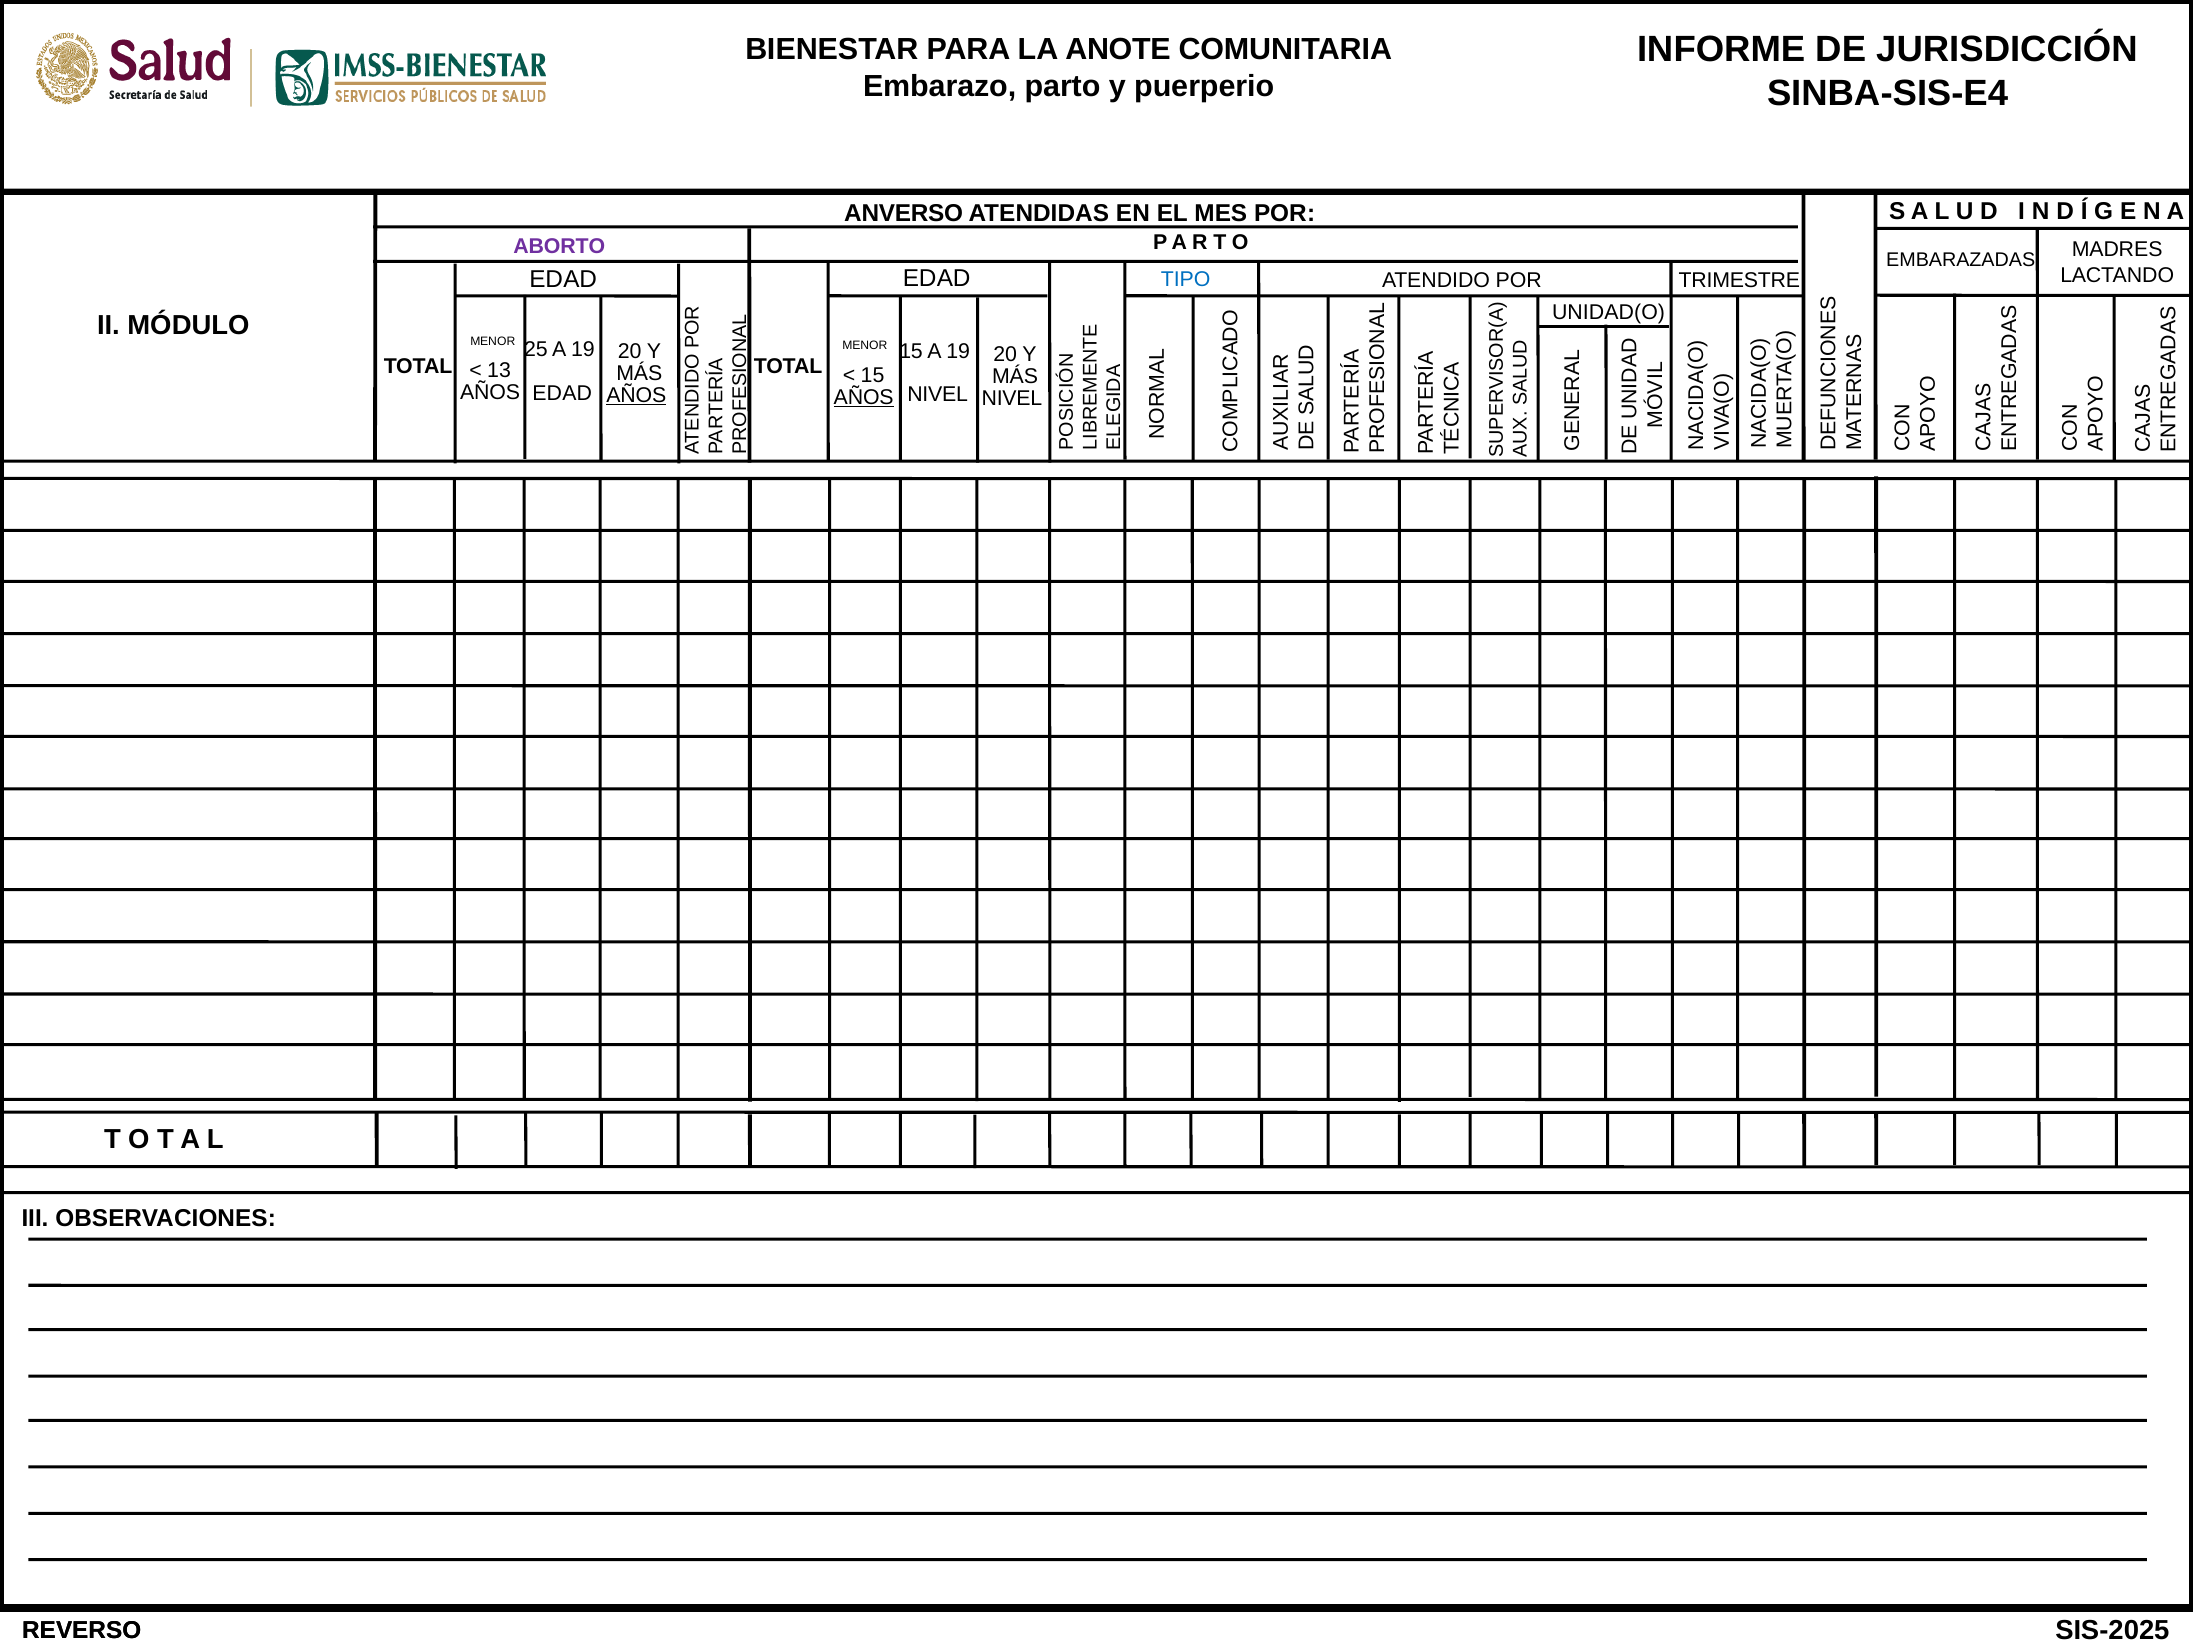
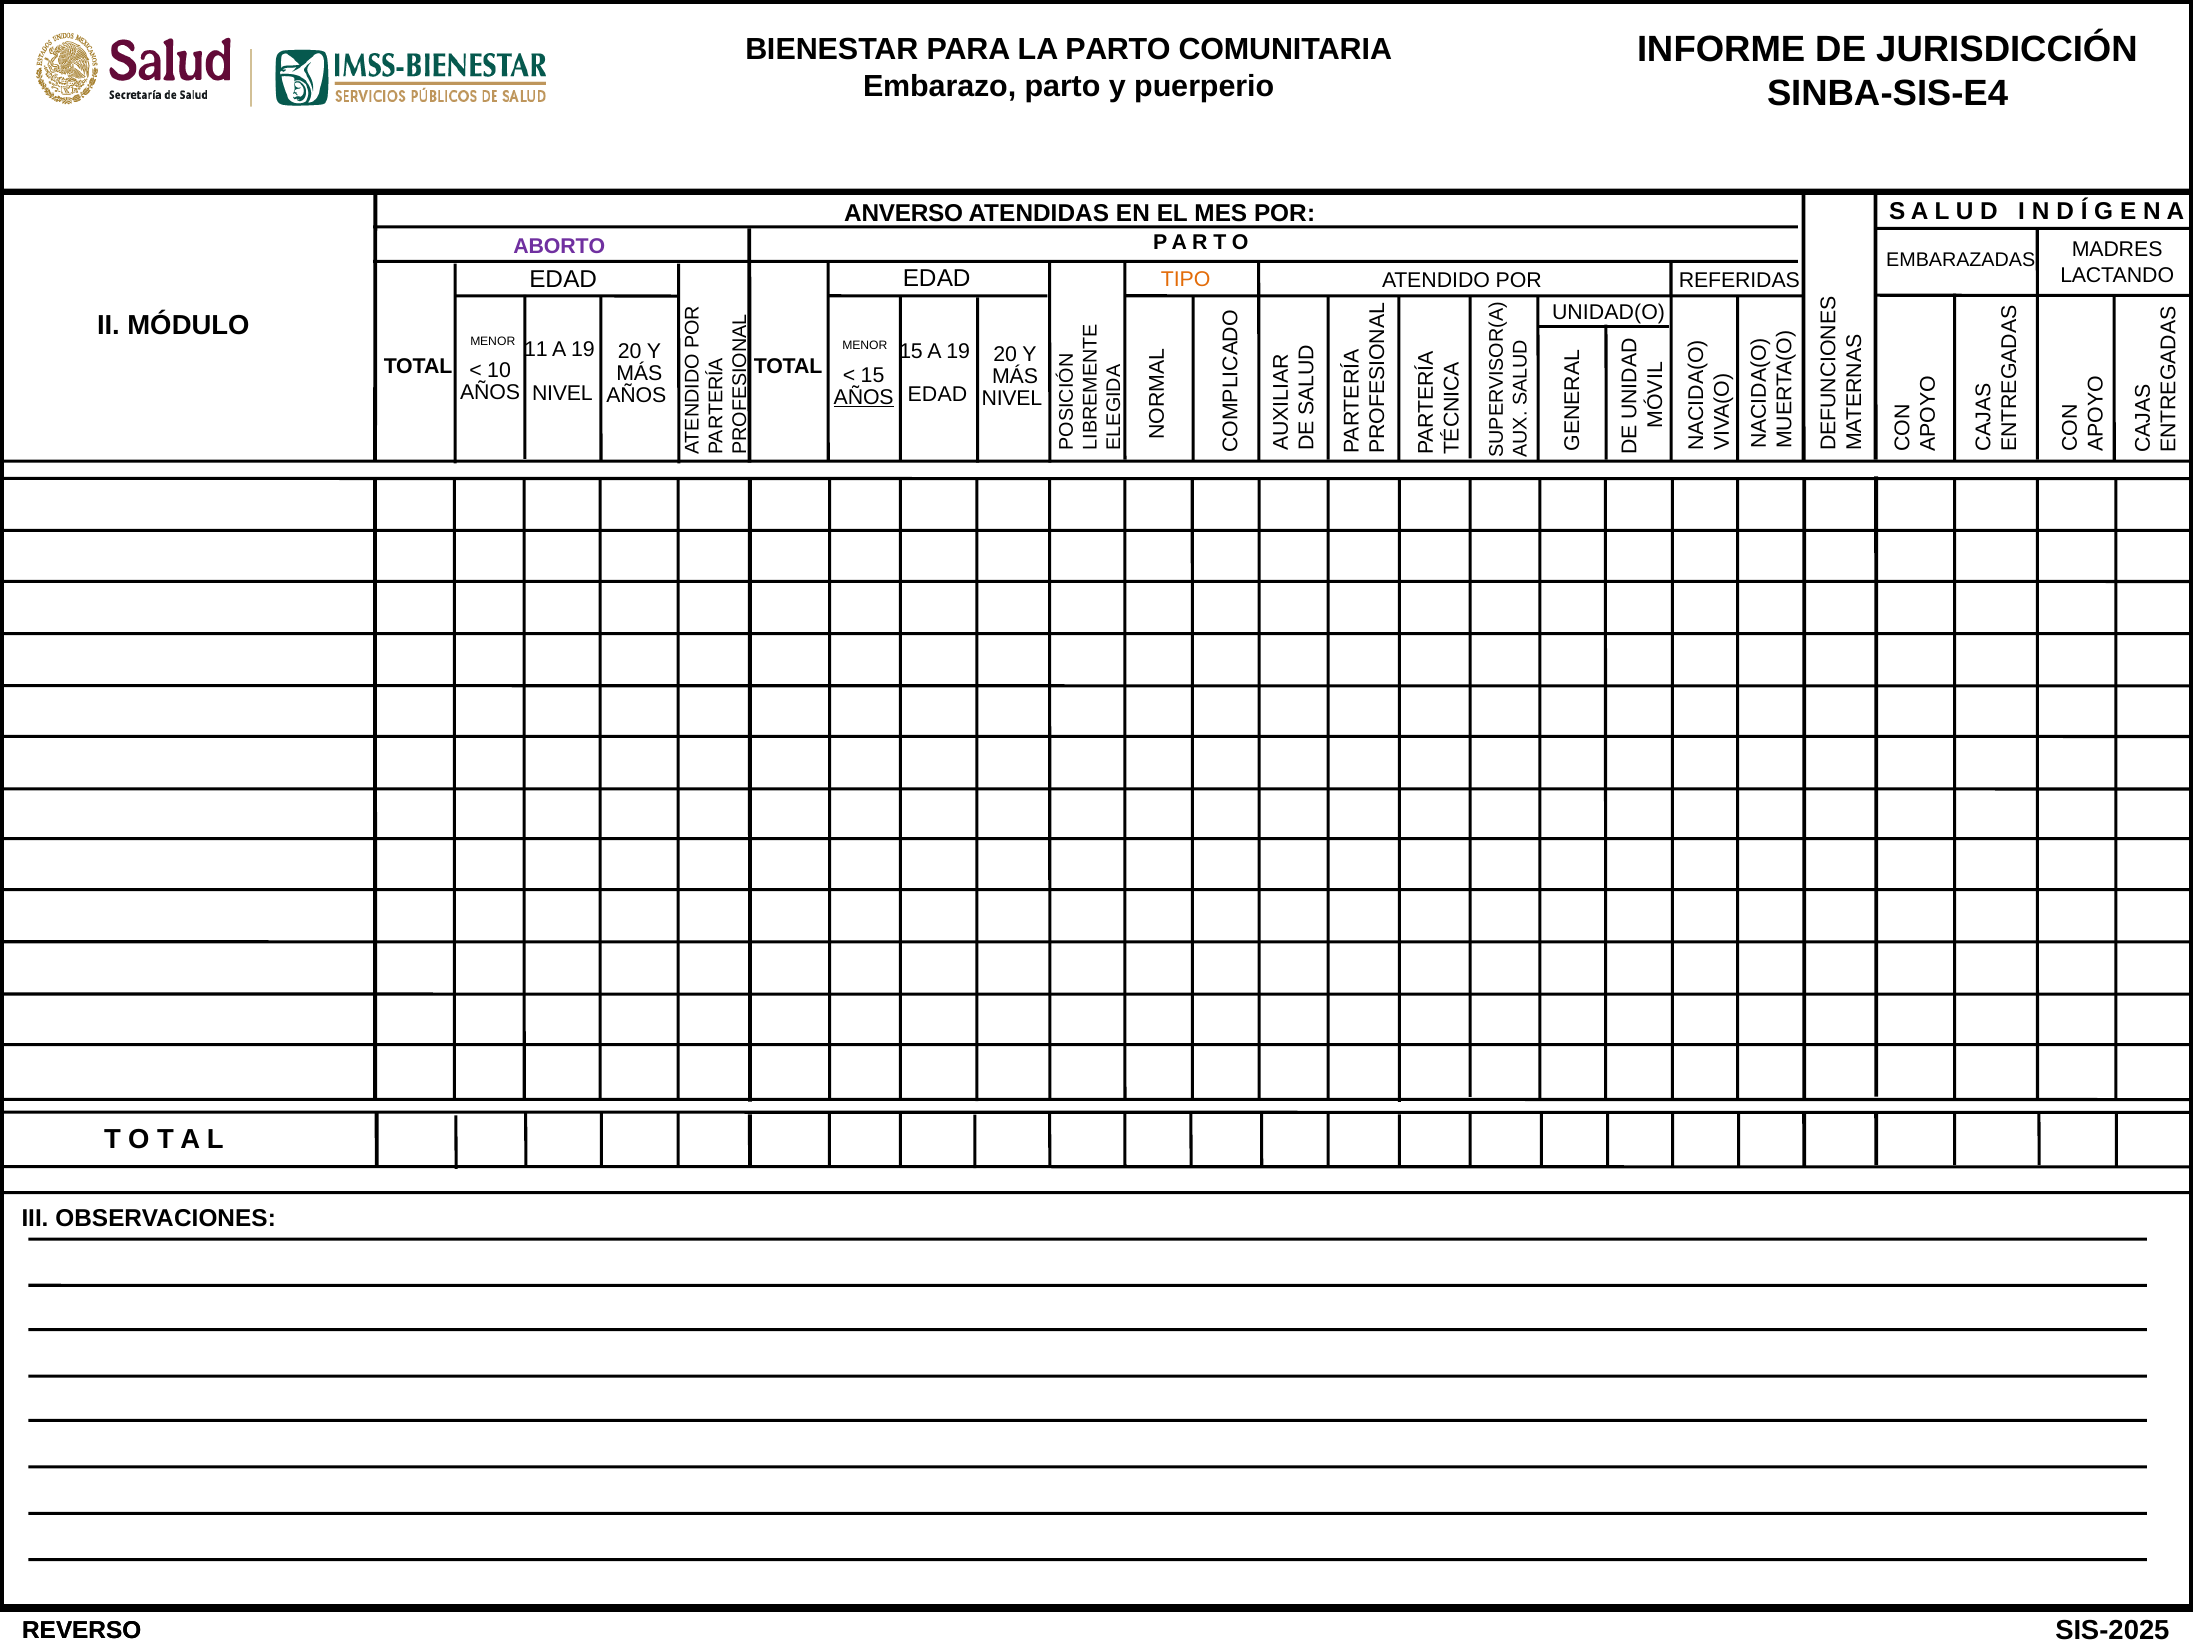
ANOTE: ANOTE -> PARTO (1118, 49)
TIPO colour: blue -> orange (1186, 280)
TRIMESTRE: TRIMESTRE -> REFERIDAS (1739, 280)
25: 25 -> 11 (536, 350)
13: 13 -> 10 (499, 371)
EDAD: EDAD -> NIVEL (562, 393)
NIVEL: NIVEL -> EDAD (937, 395)
AÑOS underline: present -> none (636, 395)
